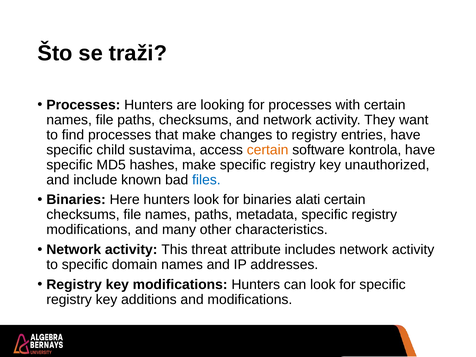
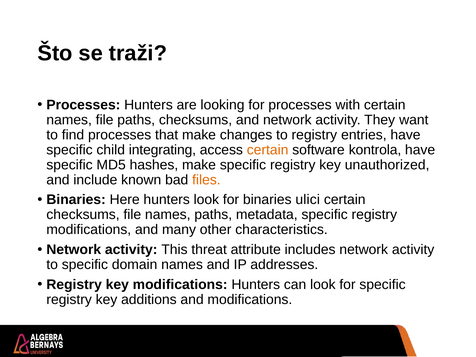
sustavima: sustavima -> integrating (162, 150)
files colour: blue -> orange (206, 180)
alati: alati -> ulici (308, 200)
